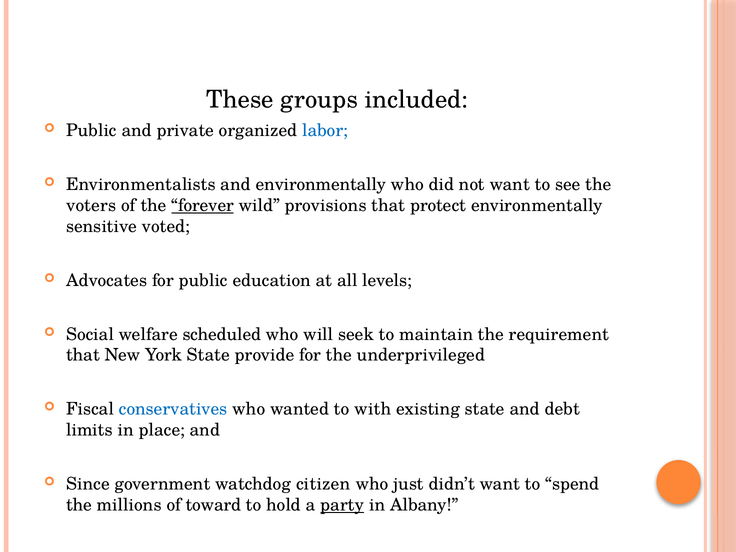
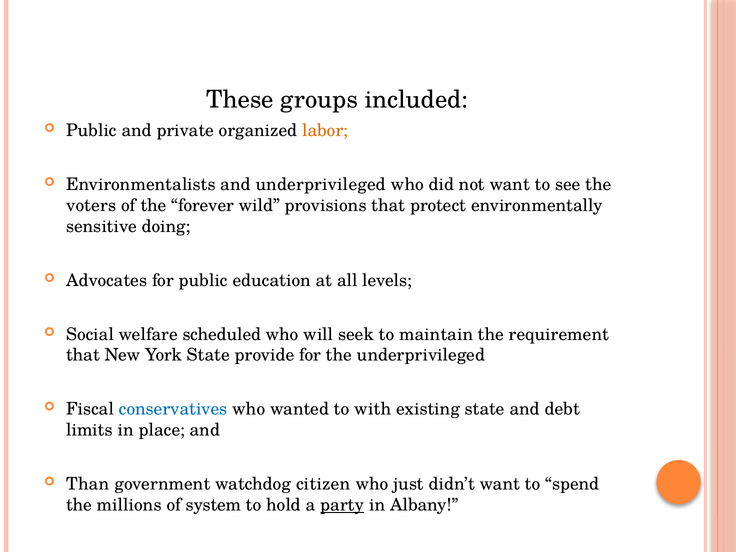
labor colour: blue -> orange (325, 131)
and environmentally: environmentally -> underprivileged (321, 185)
forever underline: present -> none (203, 205)
voted: voted -> doing (166, 226)
Since: Since -> Than (88, 484)
toward: toward -> system (214, 505)
